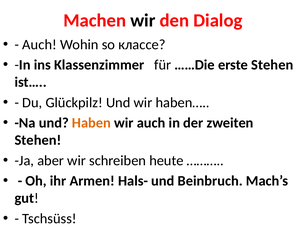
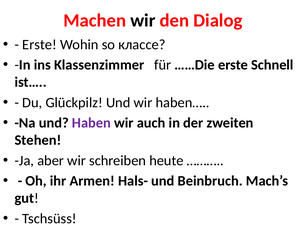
Auch: Auch -> Erste (40, 45)
erste Stehen: Stehen -> Schnell (272, 65)
Haben colour: orange -> purple (91, 123)
